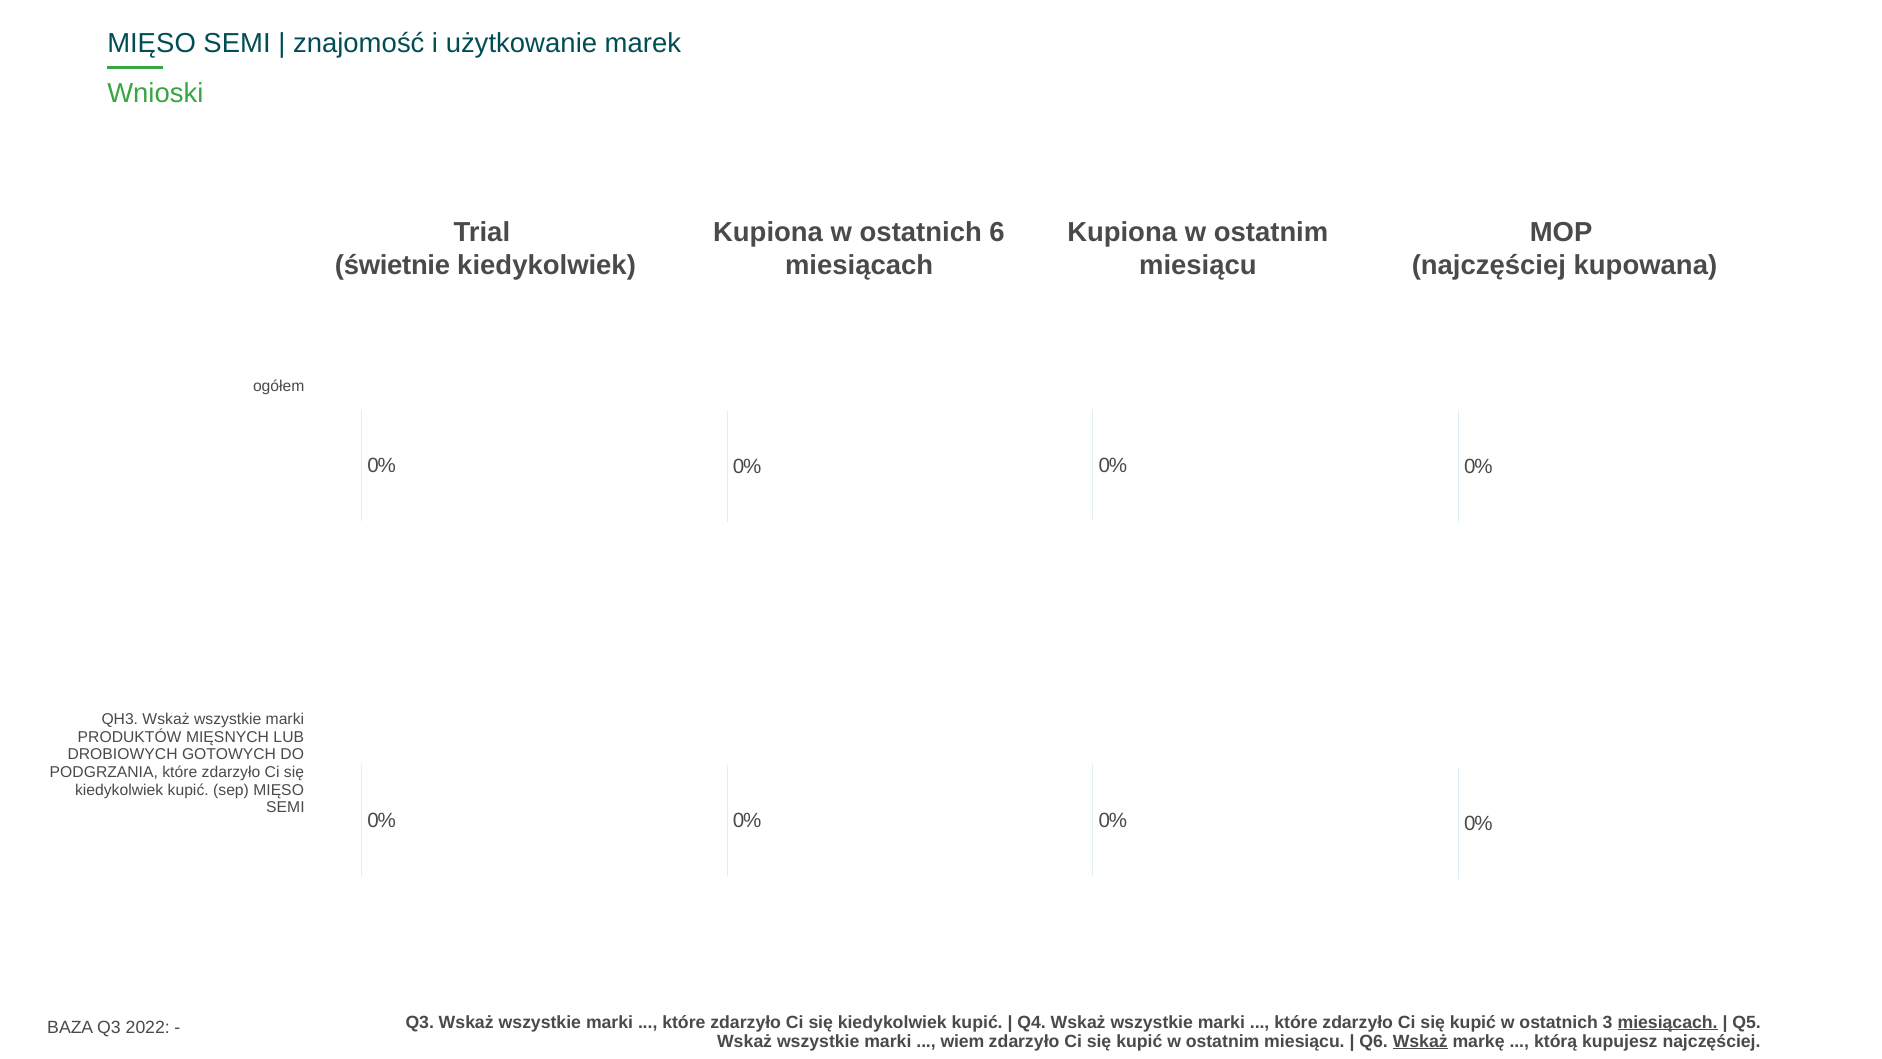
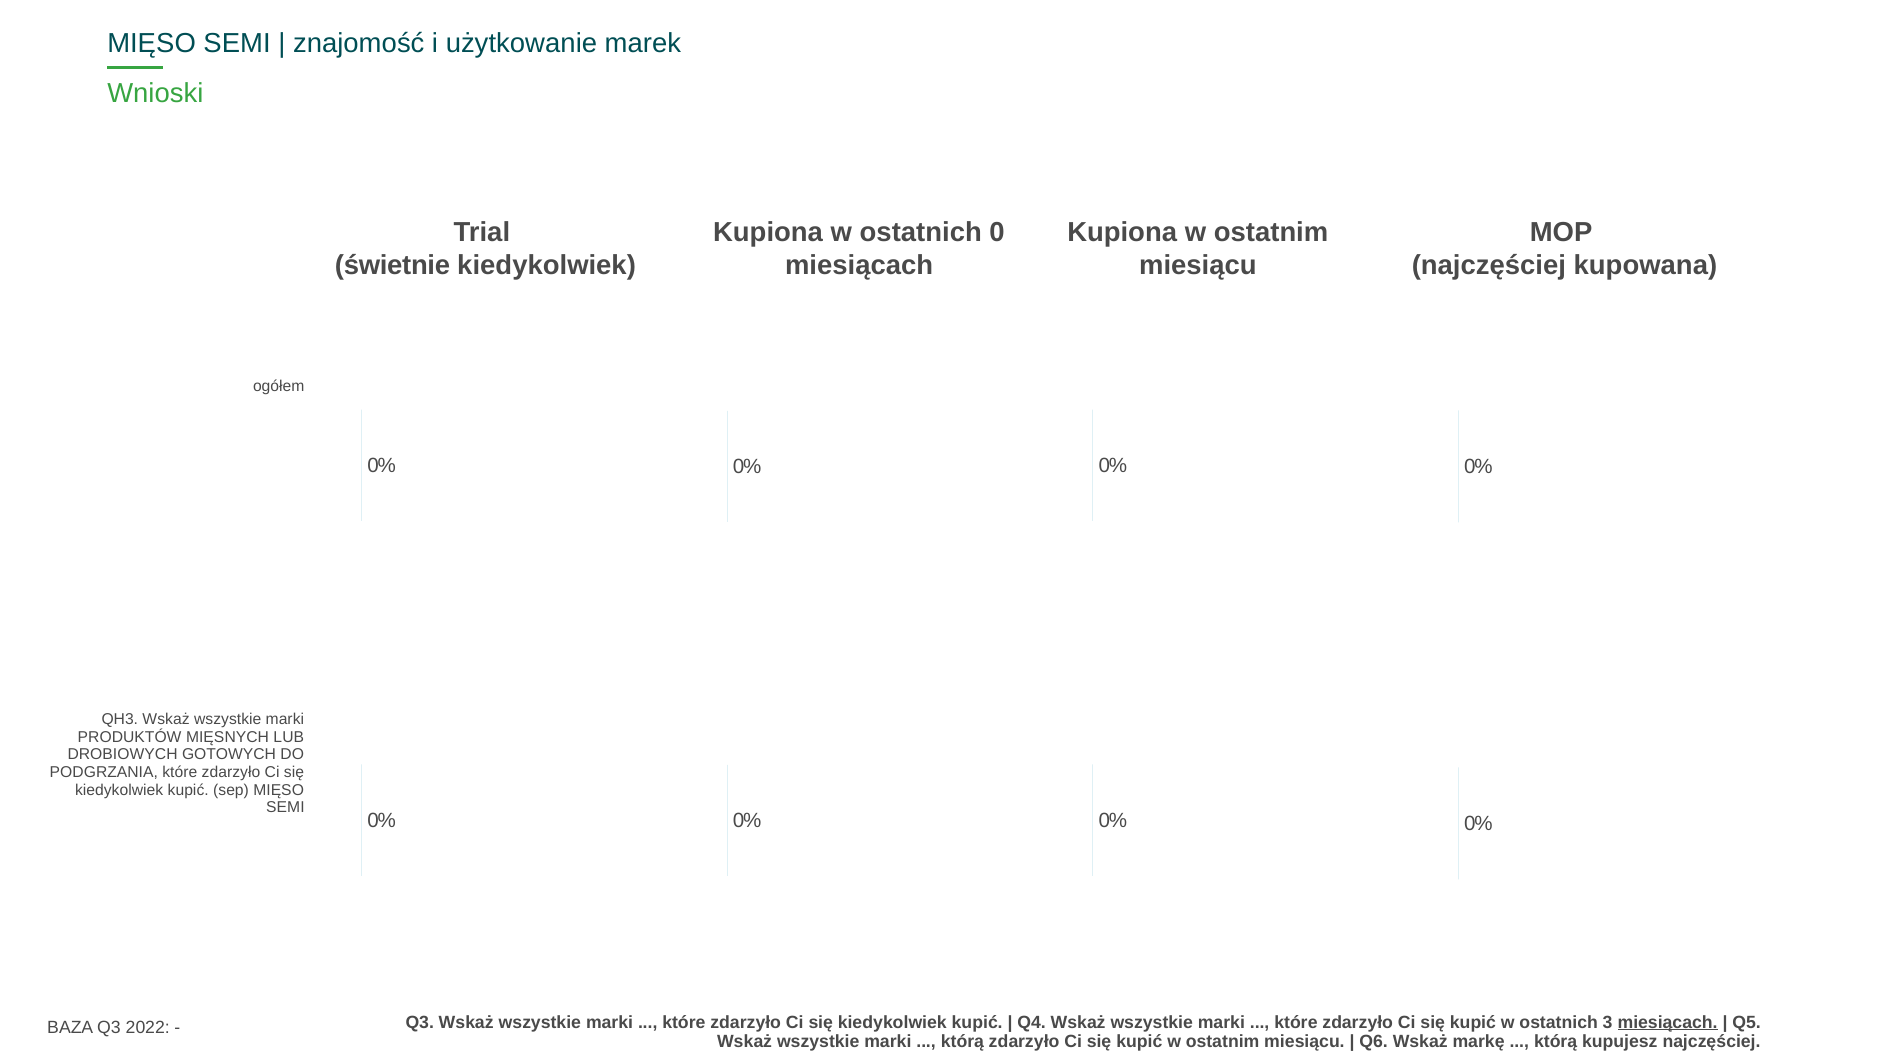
6: 6 -> 0 (997, 232)
wiem: wiem -> którą (962, 1041)
Wskaż underline: present -> none (1420, 1041)
